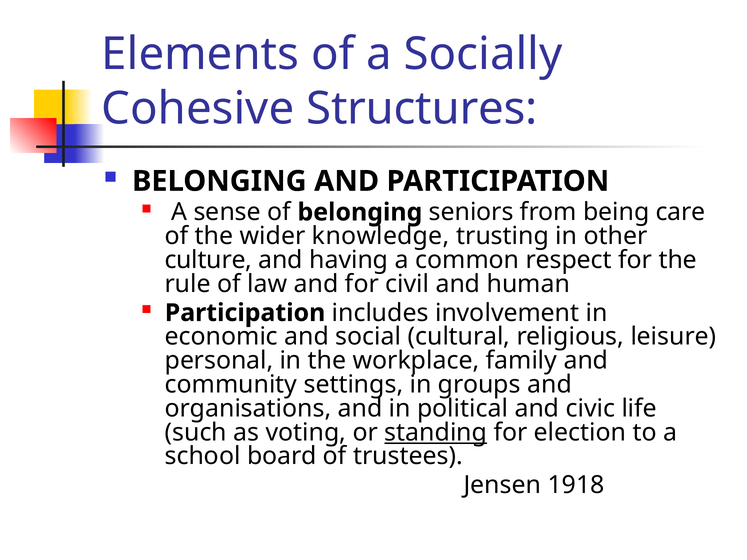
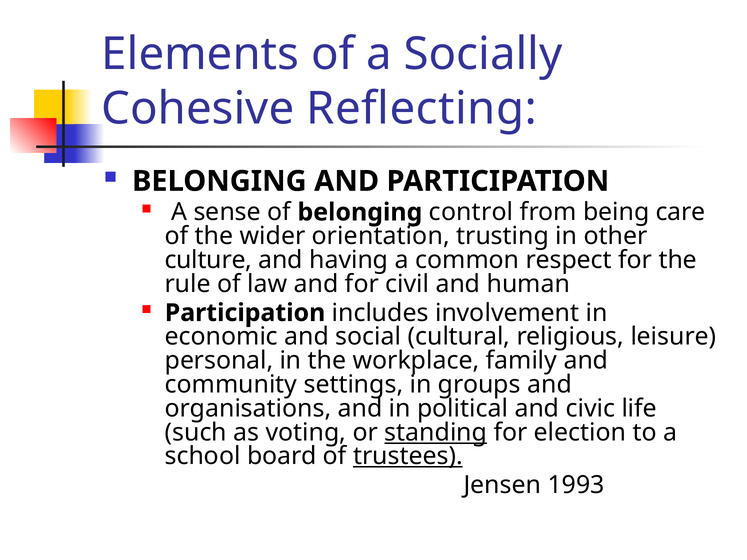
Structures: Structures -> Reflecting (422, 109)
seniors: seniors -> control (471, 212)
knowledge: knowledge -> orientation (381, 236)
trustees underline: none -> present (408, 456)
1918: 1918 -> 1993 (576, 485)
